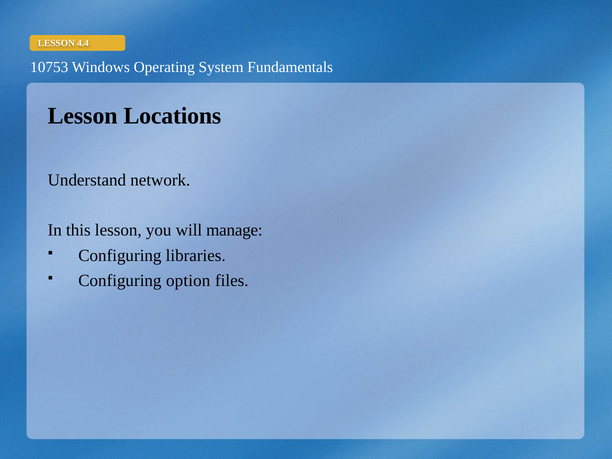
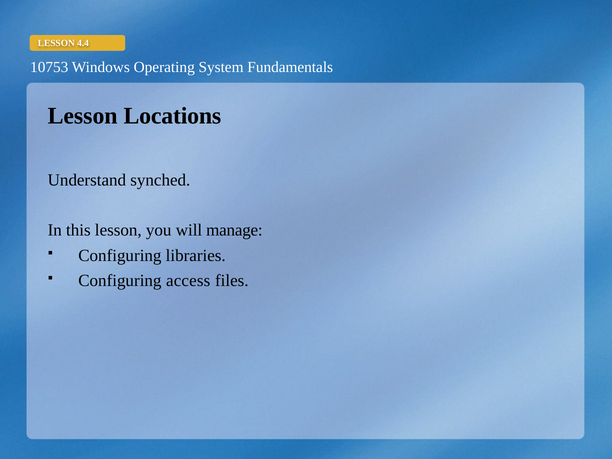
network: network -> synched (160, 180)
option: option -> access (188, 281)
